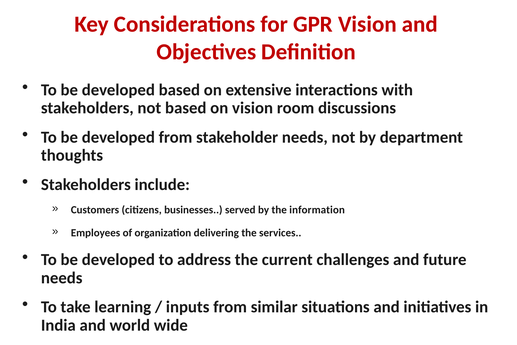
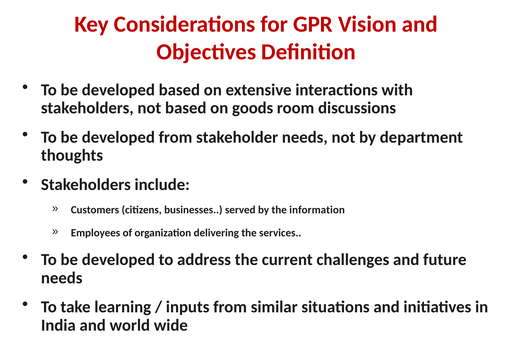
on vision: vision -> goods (253, 108)
